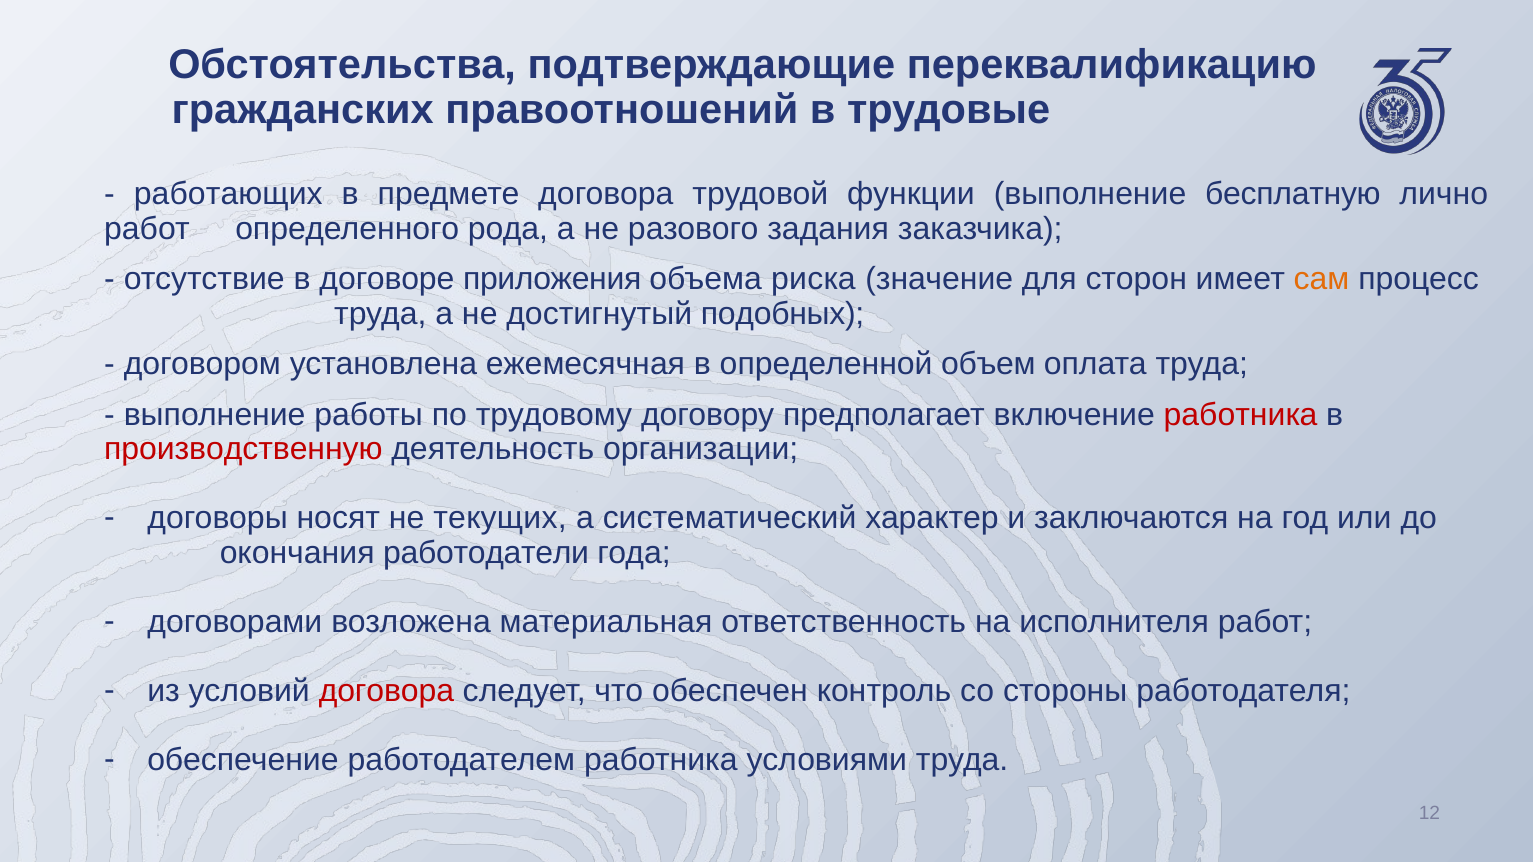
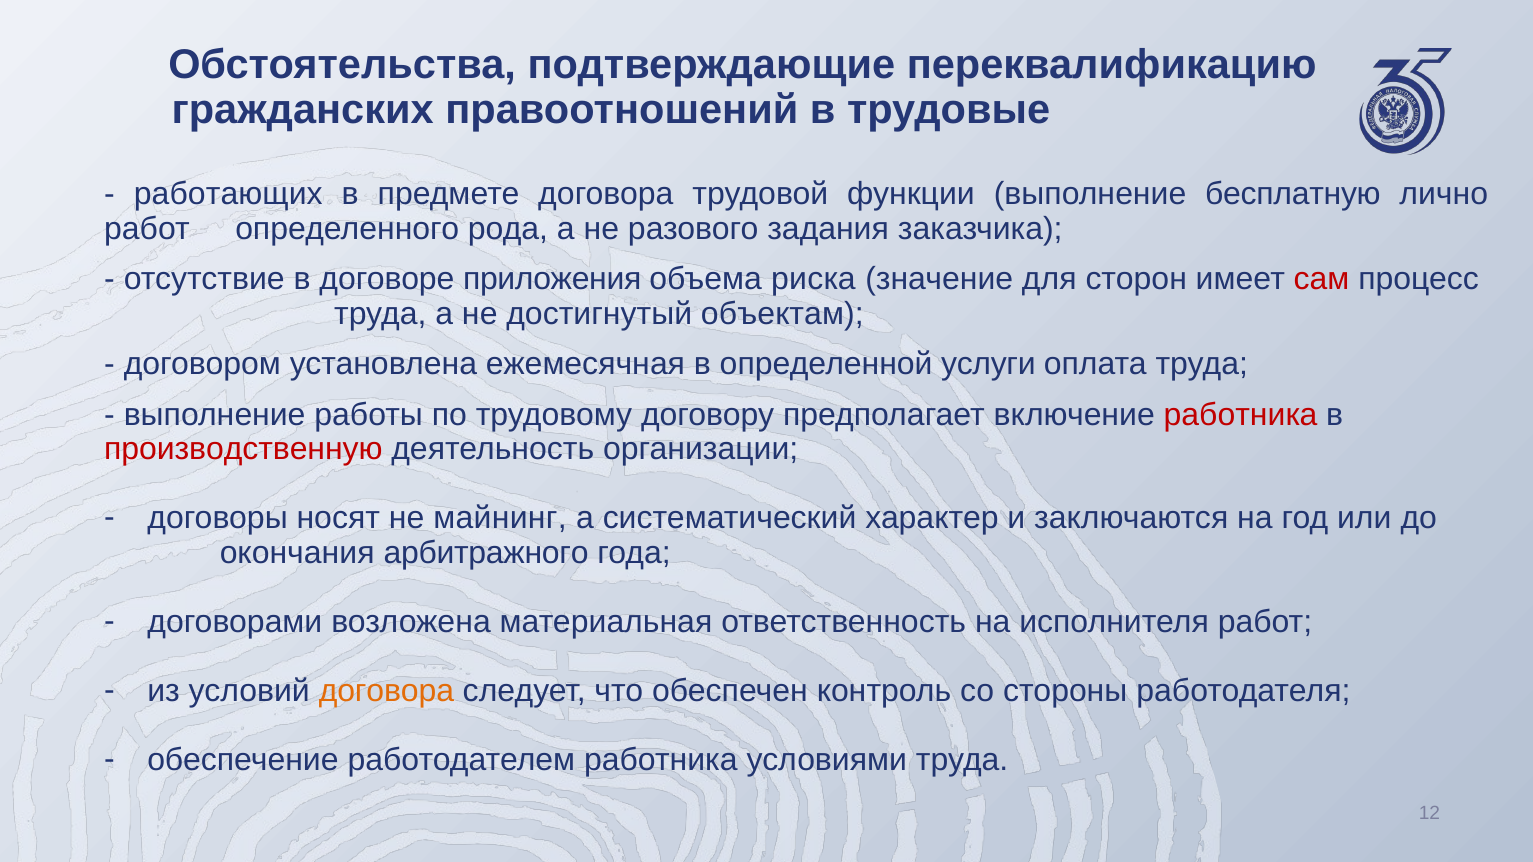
сам colour: orange -> red (1322, 279)
подобных: подобных -> объектам (782, 314)
объем: объем -> услуги (988, 364)
текущих: текущих -> майнинг (500, 518)
работодатели: работодатели -> арбитражного (486, 553)
договора colour: red -> orange (386, 691)
